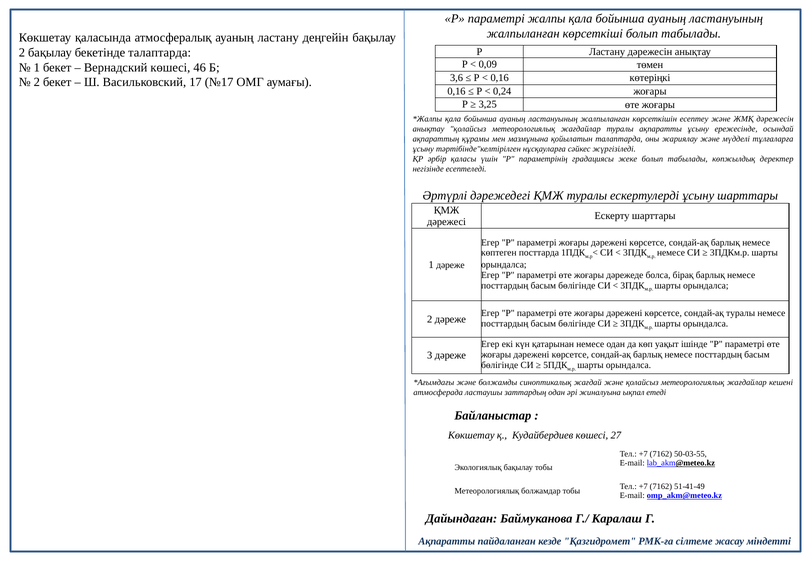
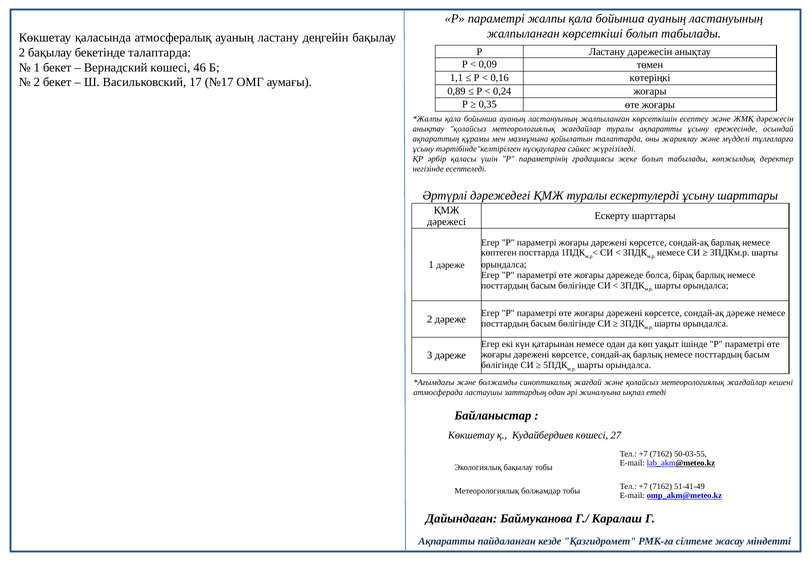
3,6: 3,6 -> 1,1 (457, 78)
0,16: 0,16 -> 0,89 (456, 91)
3,25: 3,25 -> 0,35 (488, 105)
сондай-ақ туралы: туралы -> дәреже (741, 314)
